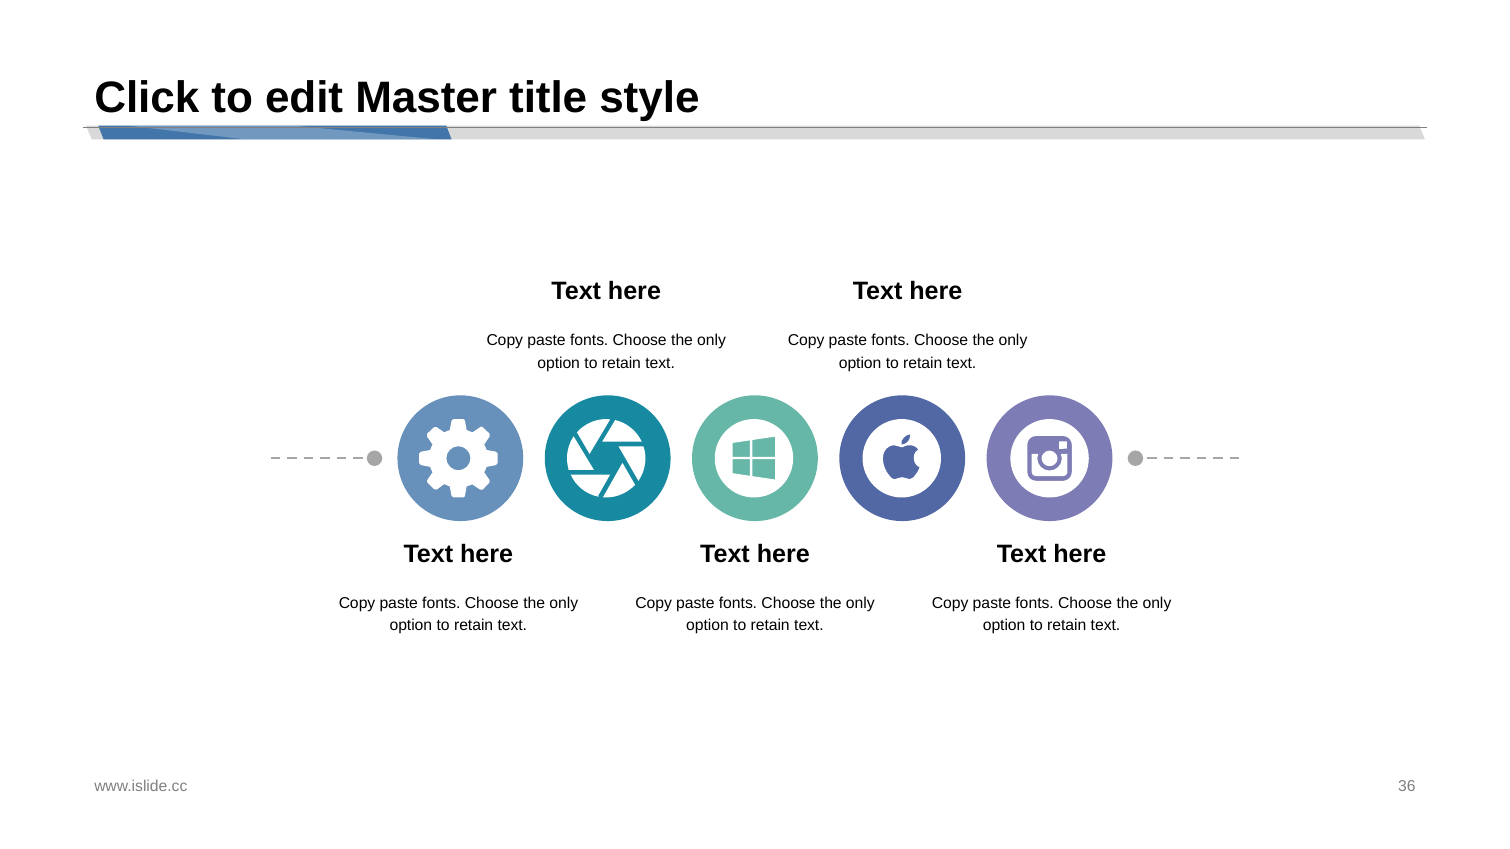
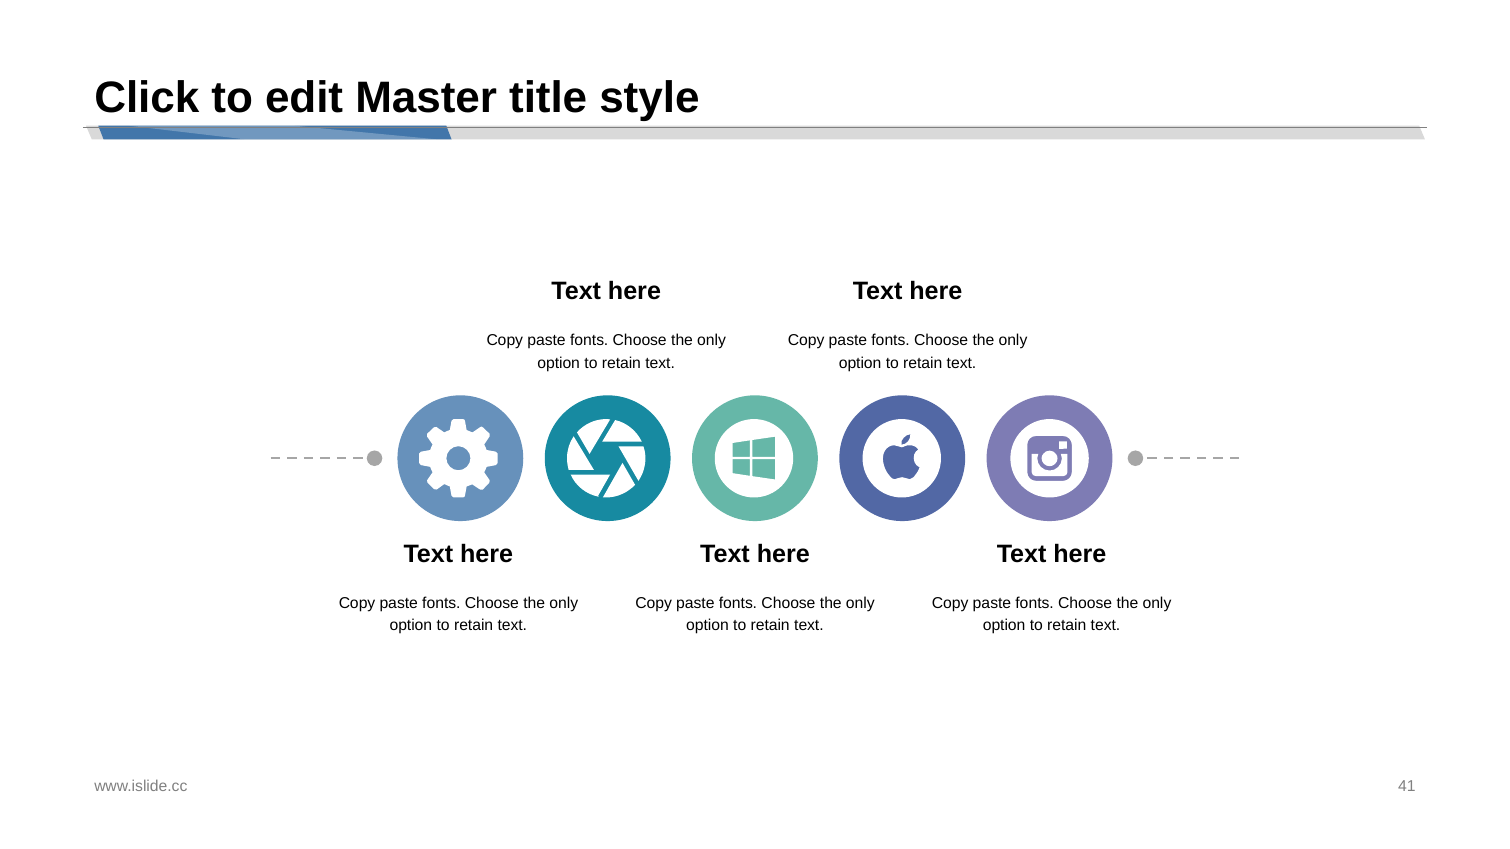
36: 36 -> 41 (1407, 787)
